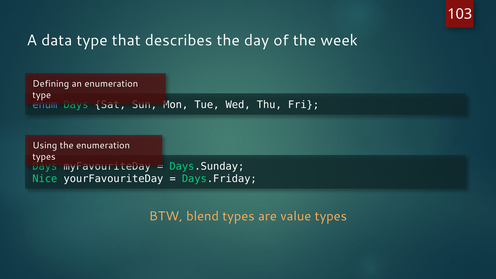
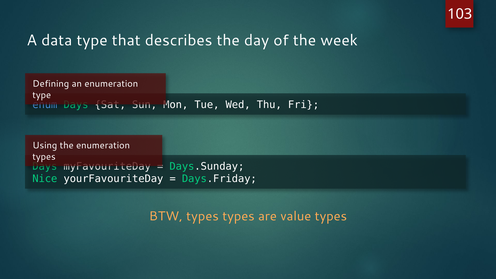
BTW blend: blend -> types (203, 216)
